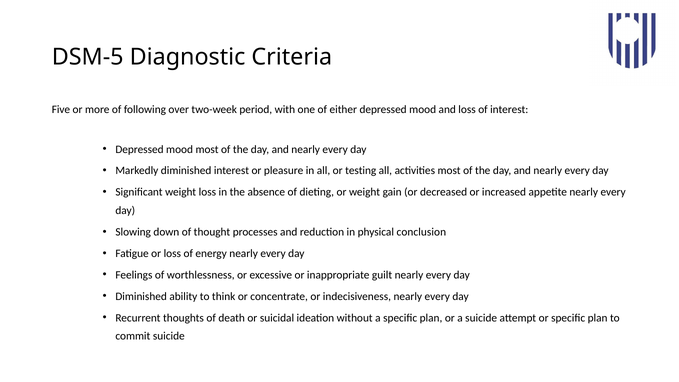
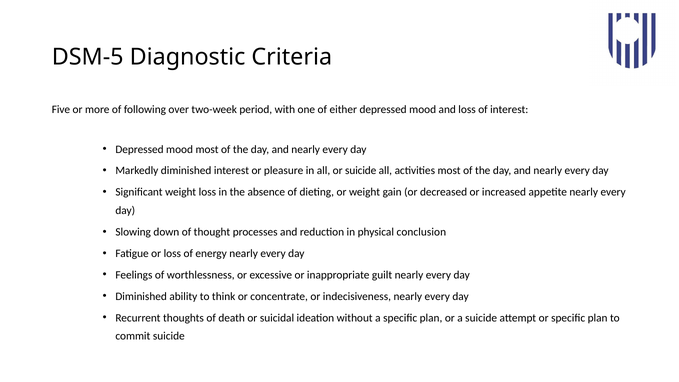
or testing: testing -> suicide (361, 171)
